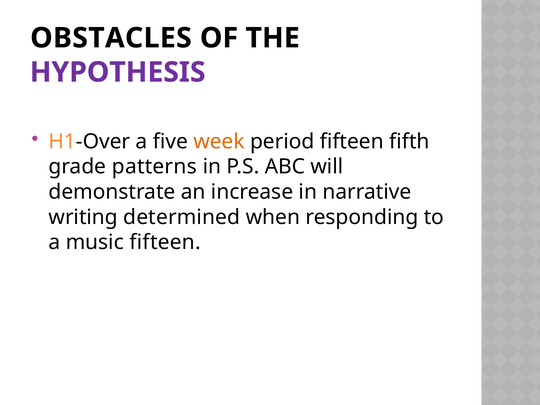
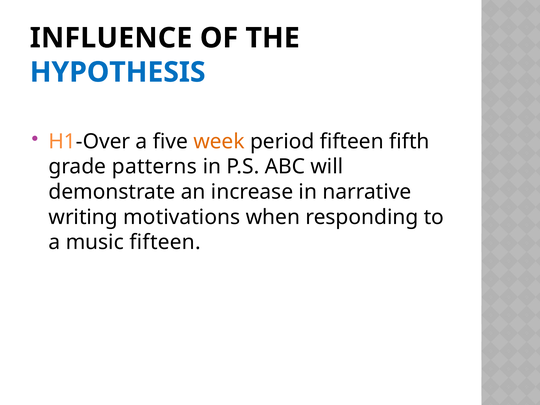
OBSTACLES: OBSTACLES -> INFLUENCE (111, 38)
HYPOTHESIS colour: purple -> blue (118, 72)
determined: determined -> motivations (182, 217)
